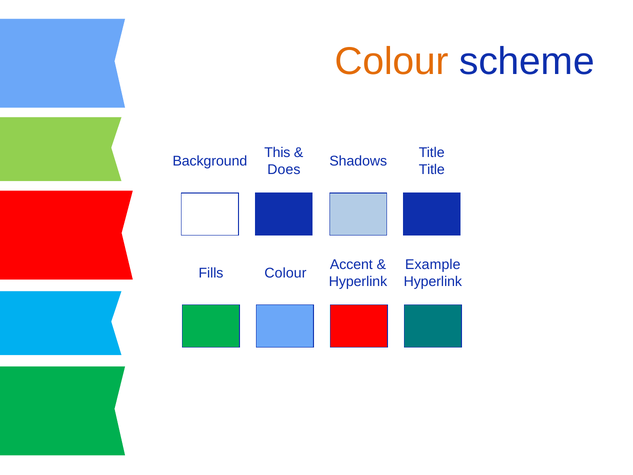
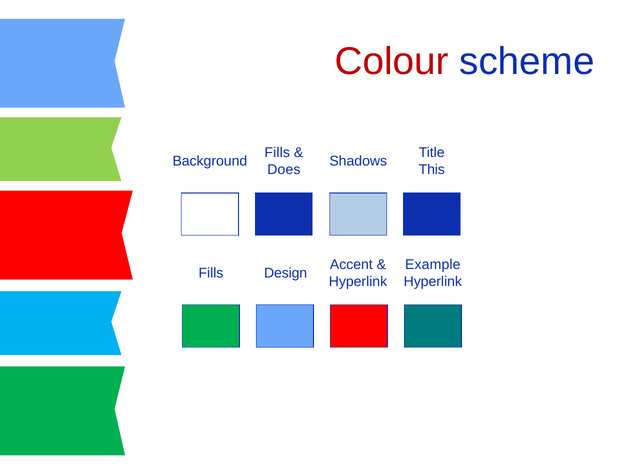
Colour colour: orange -> red (392, 61)
This: This -> Fills (277, 153)
Title: Title -> This (432, 170)
Fills Colour: Colour -> Design (286, 273)
